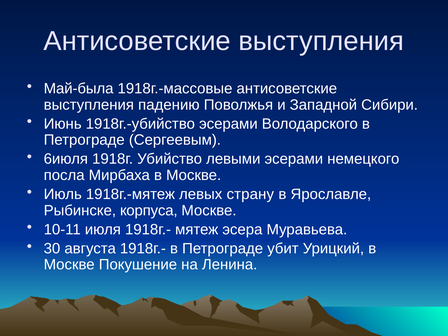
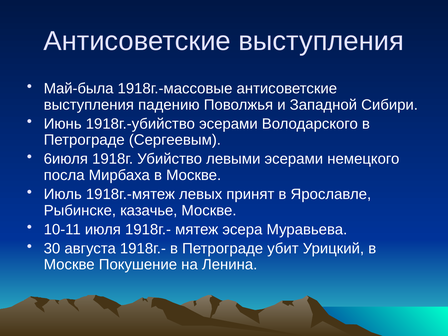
страну: страну -> принят (250, 194)
корпуса: корпуса -> казачье (149, 210)
